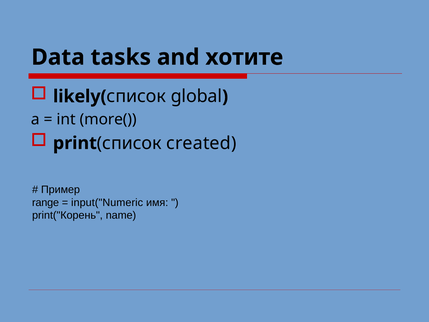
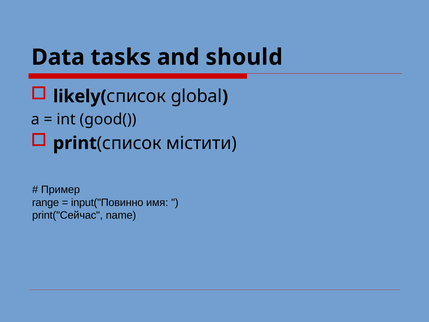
хотите: хотите -> should (244, 57)
more(: more( -> good( (108, 119)
created: created -> містити (202, 143)
input("Numeric: input("Numeric -> input("Повинно (107, 202)
print("Корень: print("Корень -> print("Сейчас (67, 215)
